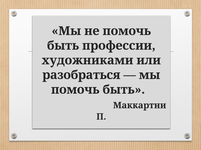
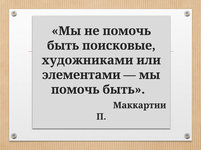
профессии: профессии -> поисковые (119, 46)
разобраться: разобраться -> элементами (81, 75)
